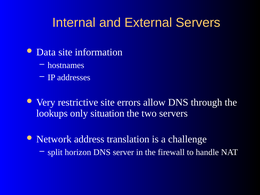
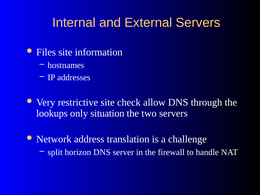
Data: Data -> Files (46, 52)
errors: errors -> check (129, 102)
